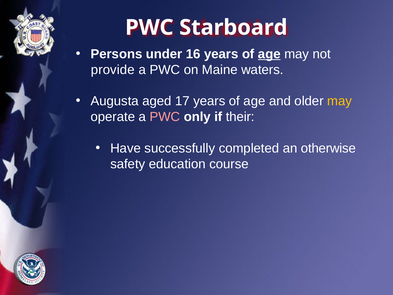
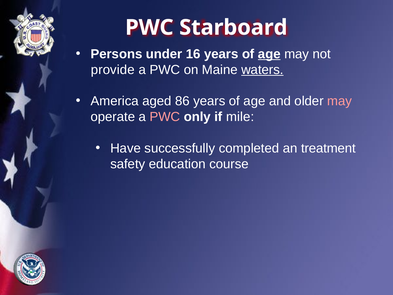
waters underline: none -> present (262, 70)
Augusta: Augusta -> America (115, 101)
17: 17 -> 86 (182, 101)
may colour: yellow -> pink (340, 101)
their: their -> mile (240, 117)
otherwise: otherwise -> treatment (328, 148)
